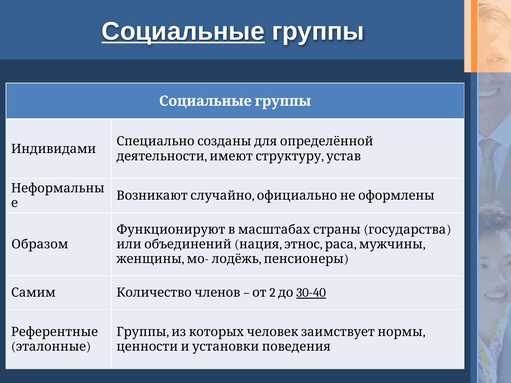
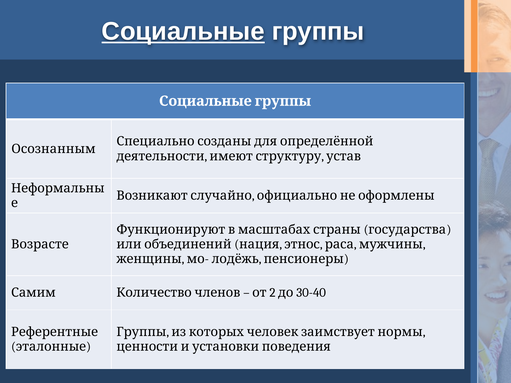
Индивидами: Индивидами -> Осознанным (54, 149)
Образом: Образом -> Возрасте (40, 244)
30-40 underline: present -> none (311, 293)
